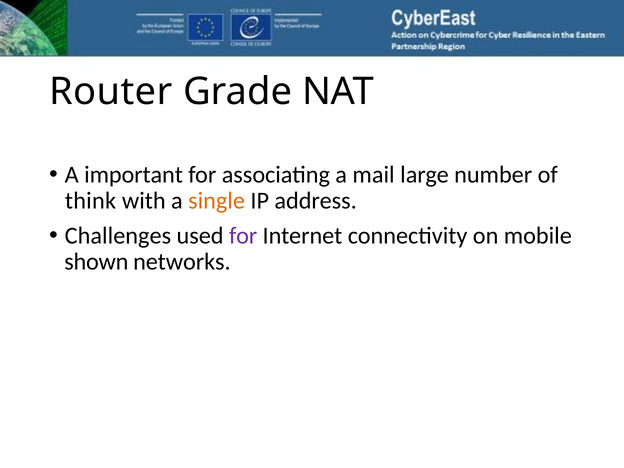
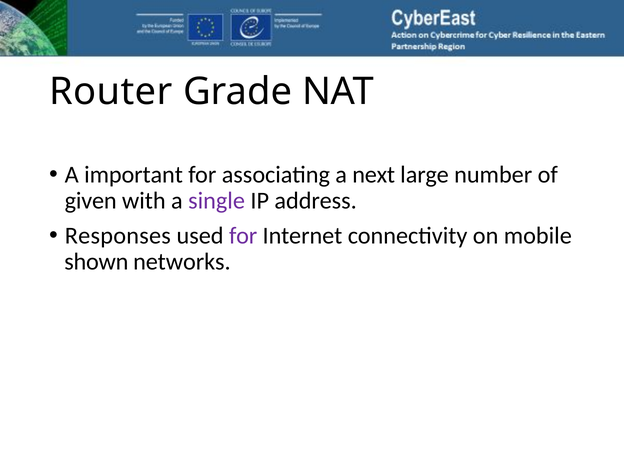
mail: mail -> next (374, 175)
think: think -> given (91, 201)
single colour: orange -> purple (217, 201)
Challenges: Challenges -> Responses (118, 236)
